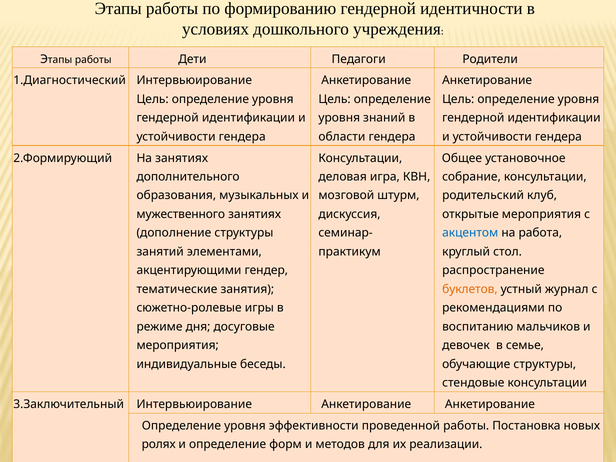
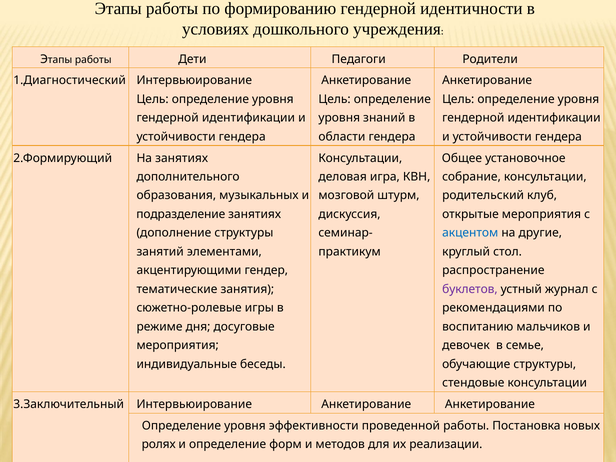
мужественного: мужественного -> подразделение (181, 214)
работа: работа -> другие (540, 233)
буклетов colour: orange -> purple (470, 289)
